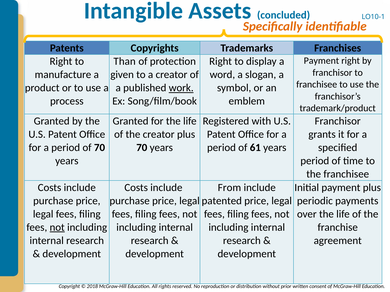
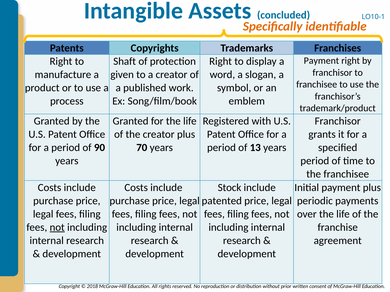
Than: Than -> Shaft (125, 62)
work underline: present -> none (181, 88)
of 70: 70 -> 90 (100, 148)
61: 61 -> 13 (255, 148)
From: From -> Stock (230, 188)
